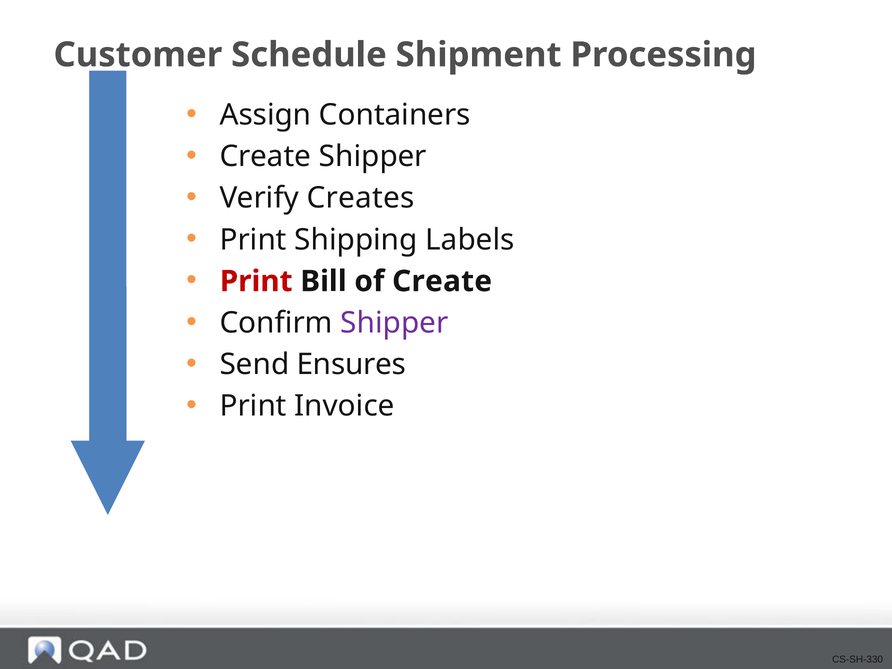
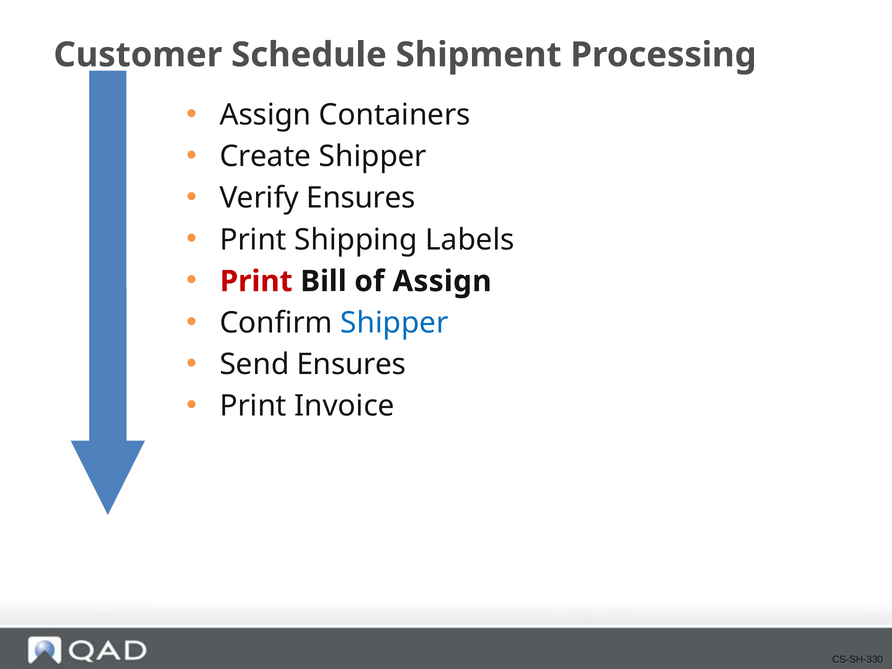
Verify Creates: Creates -> Ensures (361, 198)
of Create: Create -> Assign (442, 281)
Shipper colour: purple -> blue (394, 323)
